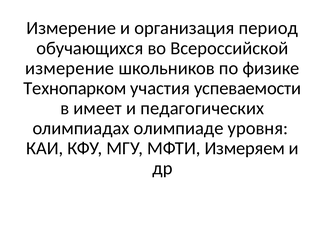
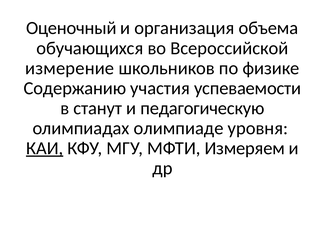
Измерение: Измерение -> Оценочный (71, 28)
период: период -> объема (268, 28)
Технопарком: Технопарком -> Содержанию (75, 88)
имеет: имеет -> станут (98, 108)
педагогических: педагогических -> педагогическую (202, 108)
КАИ underline: none -> present (45, 148)
